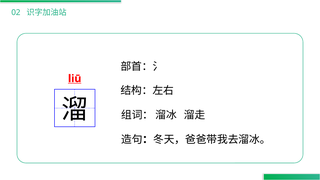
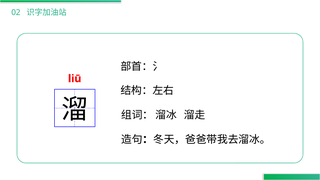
liū underline: present -> none (75, 79)
